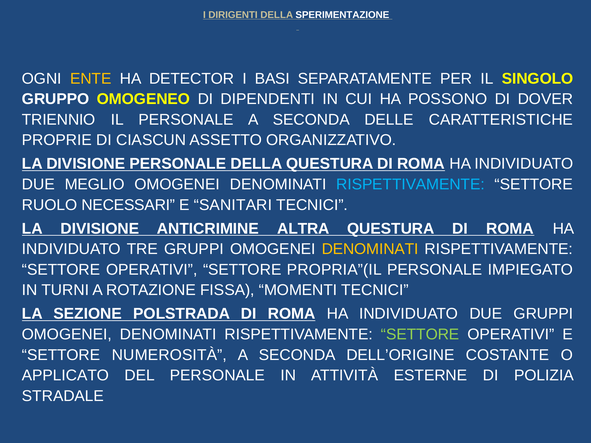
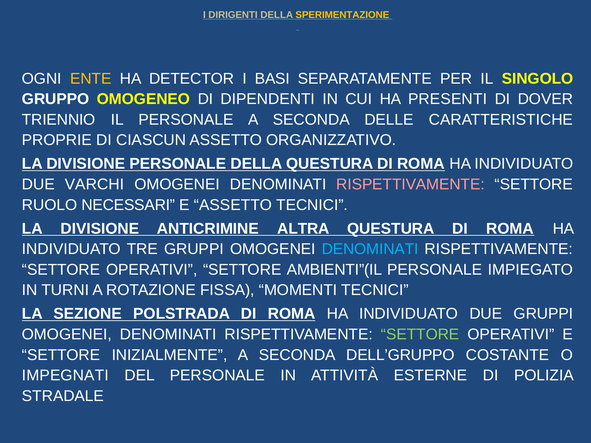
SPERIMENTAZIONE colour: white -> yellow (342, 15)
POSSONO: POSSONO -> PRESENTI (448, 99)
MEGLIO: MEGLIO -> VARCHI (94, 184)
RISPETTIVAMENTE colour: light blue -> pink (410, 184)
E SANITARI: SANITARI -> ASSETTO (233, 205)
DENOMINATI colour: yellow -> light blue (370, 249)
PROPRIA”(IL: PROPRIA”(IL -> AMBIENTI”(IL (334, 270)
NUMEROSITÀ: NUMEROSITÀ -> INIZIALMENTE (170, 355)
DELL’ORIGINE: DELL’ORIGINE -> DELL’GRUPPO (400, 355)
APPLICATO: APPLICATO -> IMPEGNATI (65, 376)
